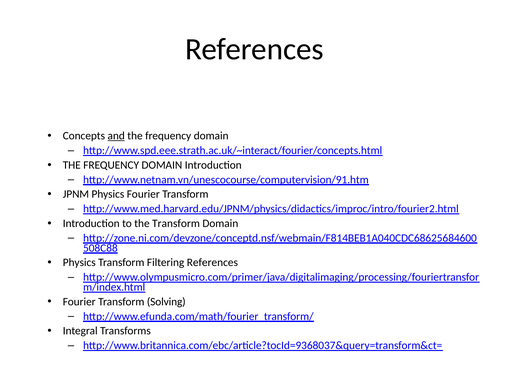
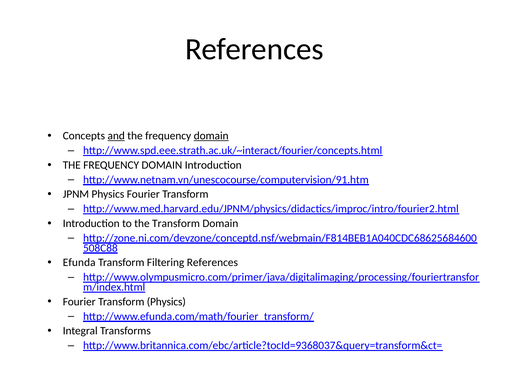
domain underline: none -> present (211, 136)
Physics: Physics -> Efunda (79, 262)
Transform Solving: Solving -> Physics (166, 302)
